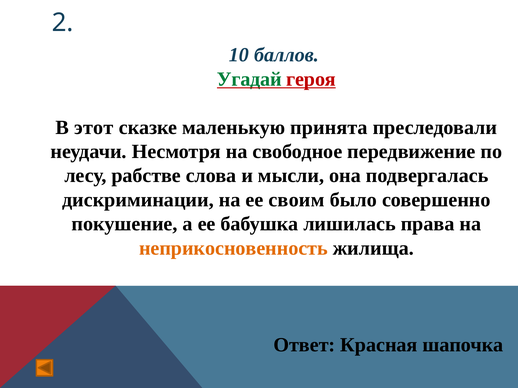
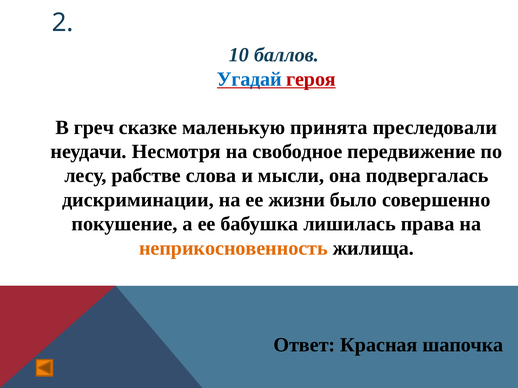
Угадай colour: green -> blue (249, 79)
этот: этот -> греч (94, 128)
своим: своим -> жизни (297, 200)
